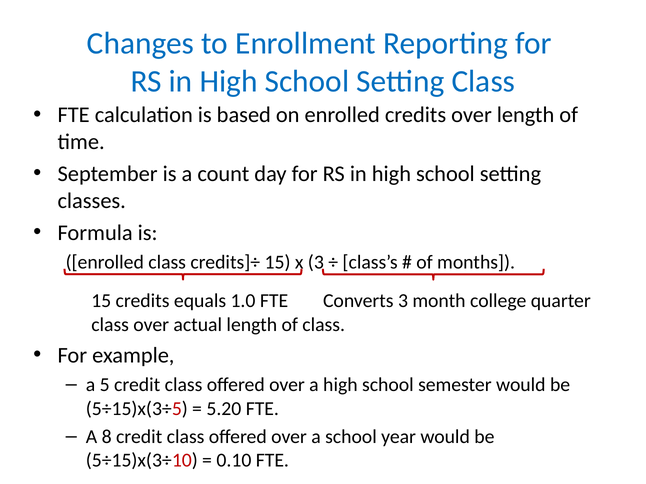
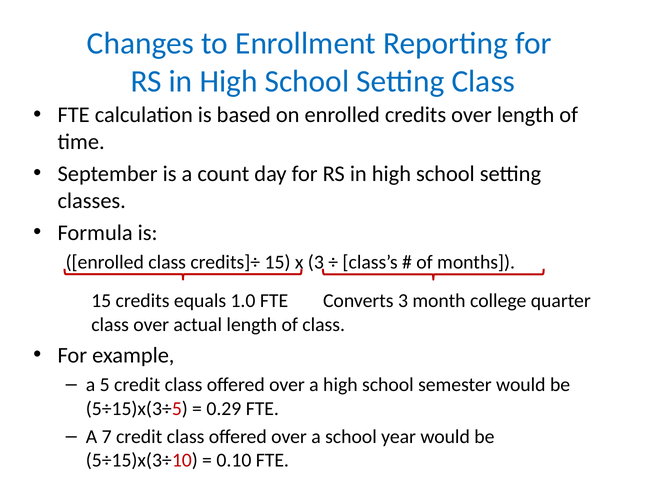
5.20: 5.20 -> 0.29 (224, 409)
8: 8 -> 7 (107, 437)
